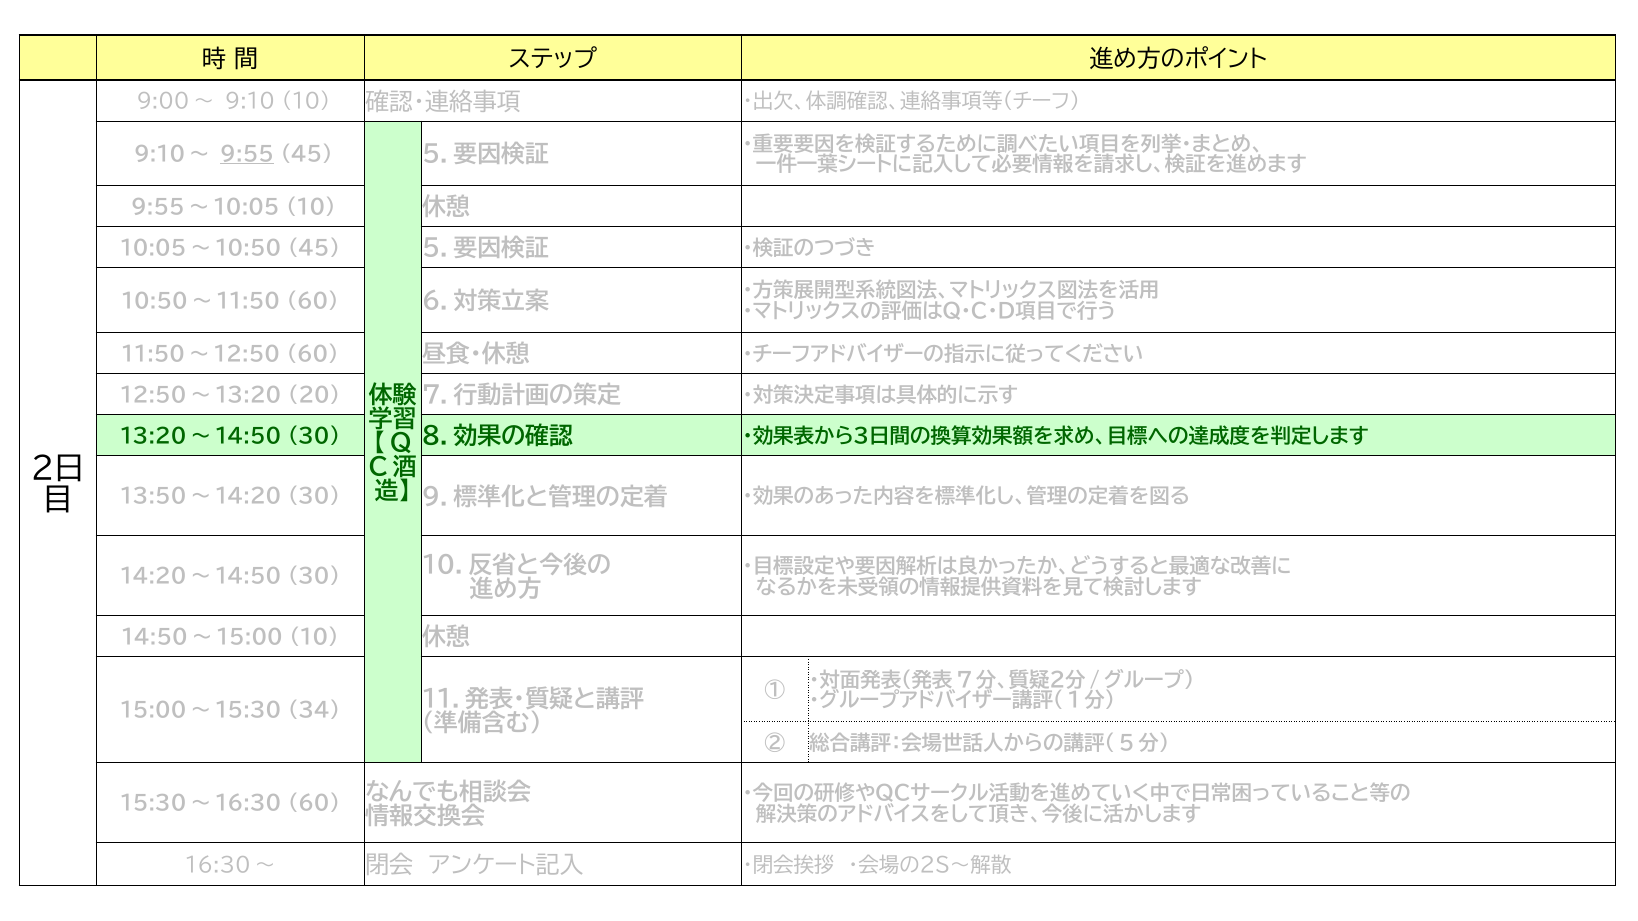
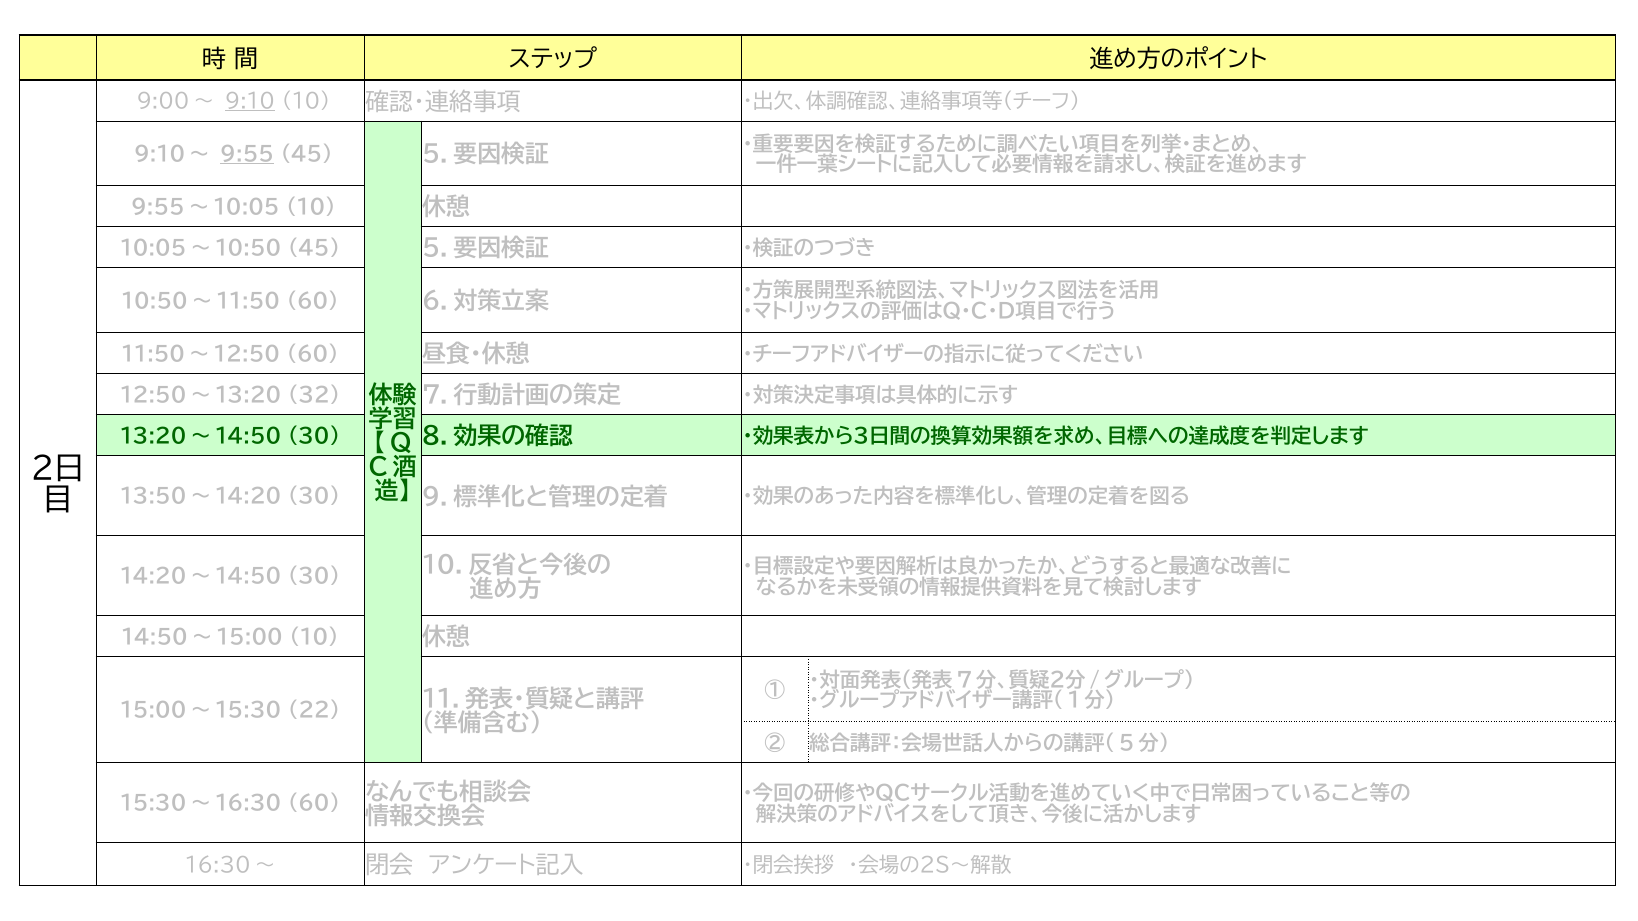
9:10 underline: none -> present (250, 102)
20: 20 -> 32 (314, 395)
34: 34 -> 22 (314, 711)
